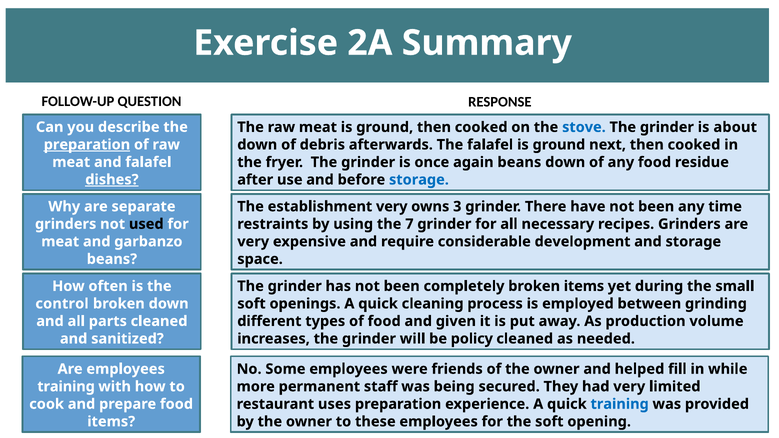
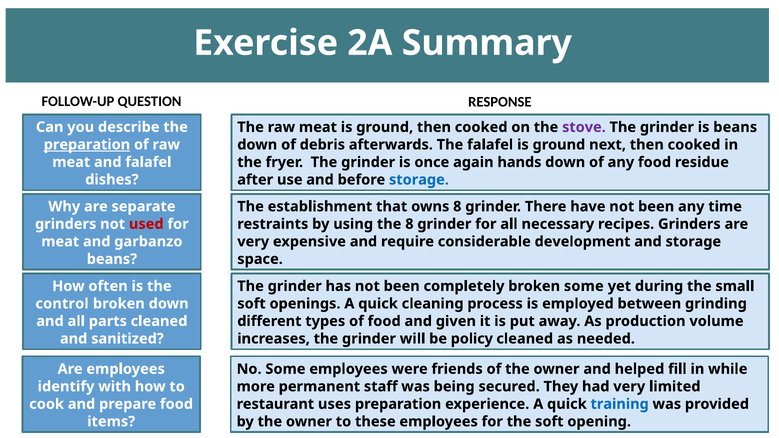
stove colour: blue -> purple (584, 127)
is about: about -> beans (735, 127)
again beans: beans -> hands (519, 162)
dishes underline: present -> none (112, 180)
establishment very: very -> that (392, 207)
owns 3: 3 -> 8 (457, 207)
used colour: black -> red (146, 224)
the 7: 7 -> 8 (409, 224)
broken items: items -> some (584, 286)
training: training -> identify (66, 387)
